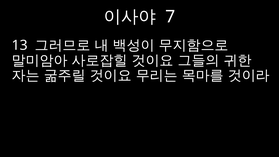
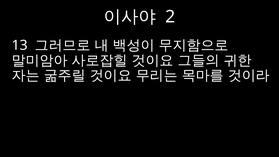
7: 7 -> 2 (170, 17)
